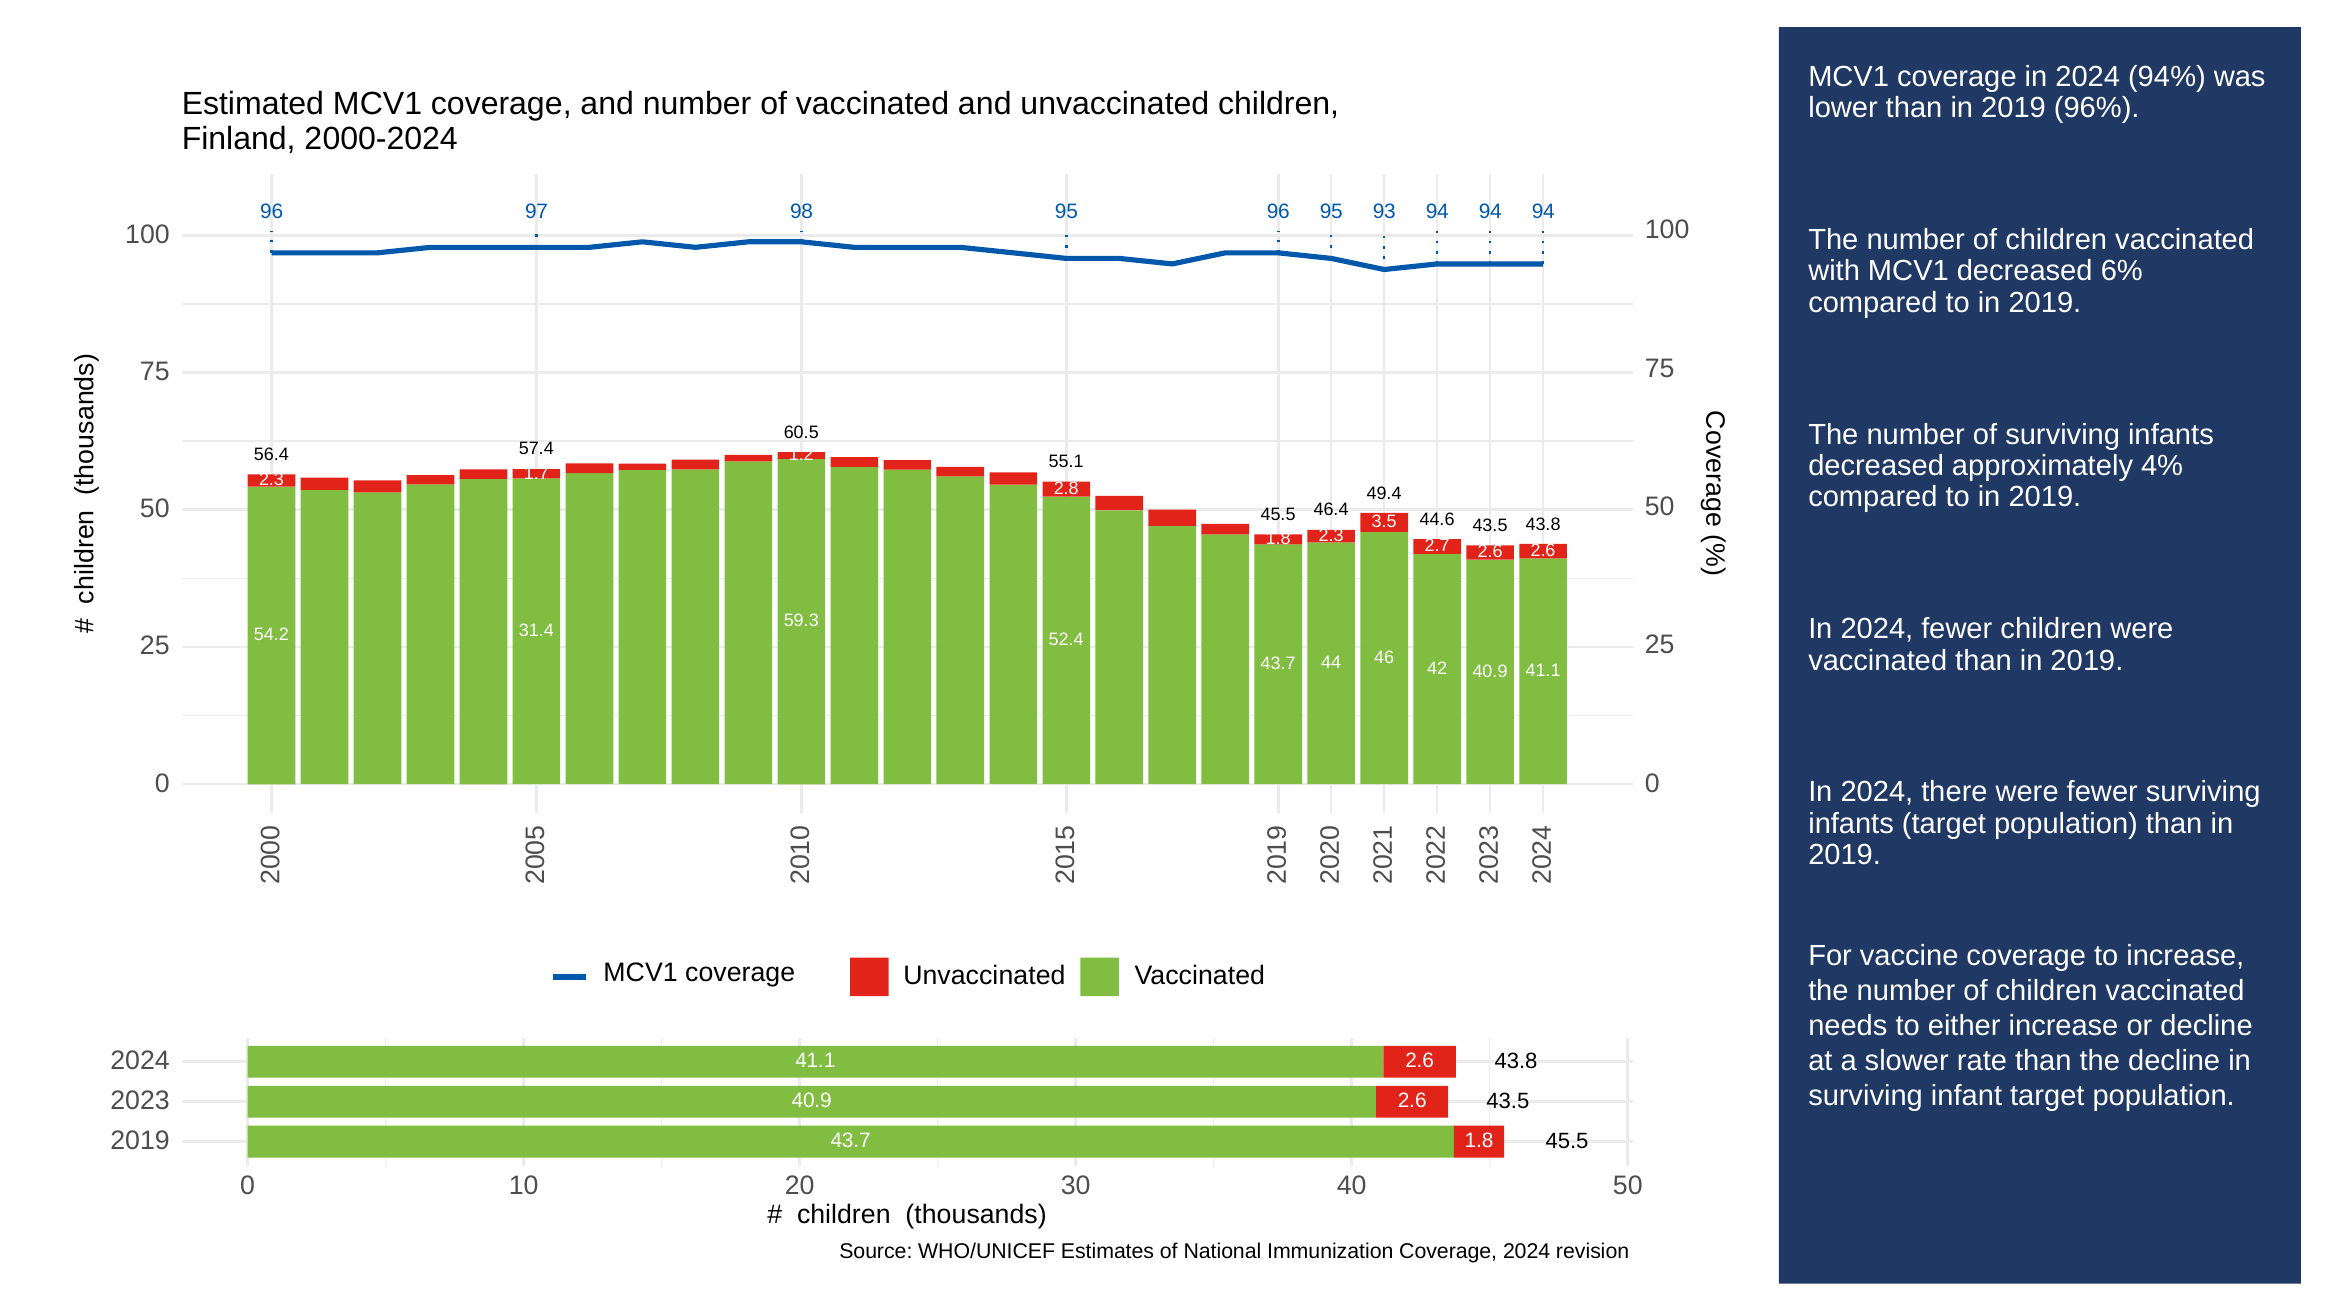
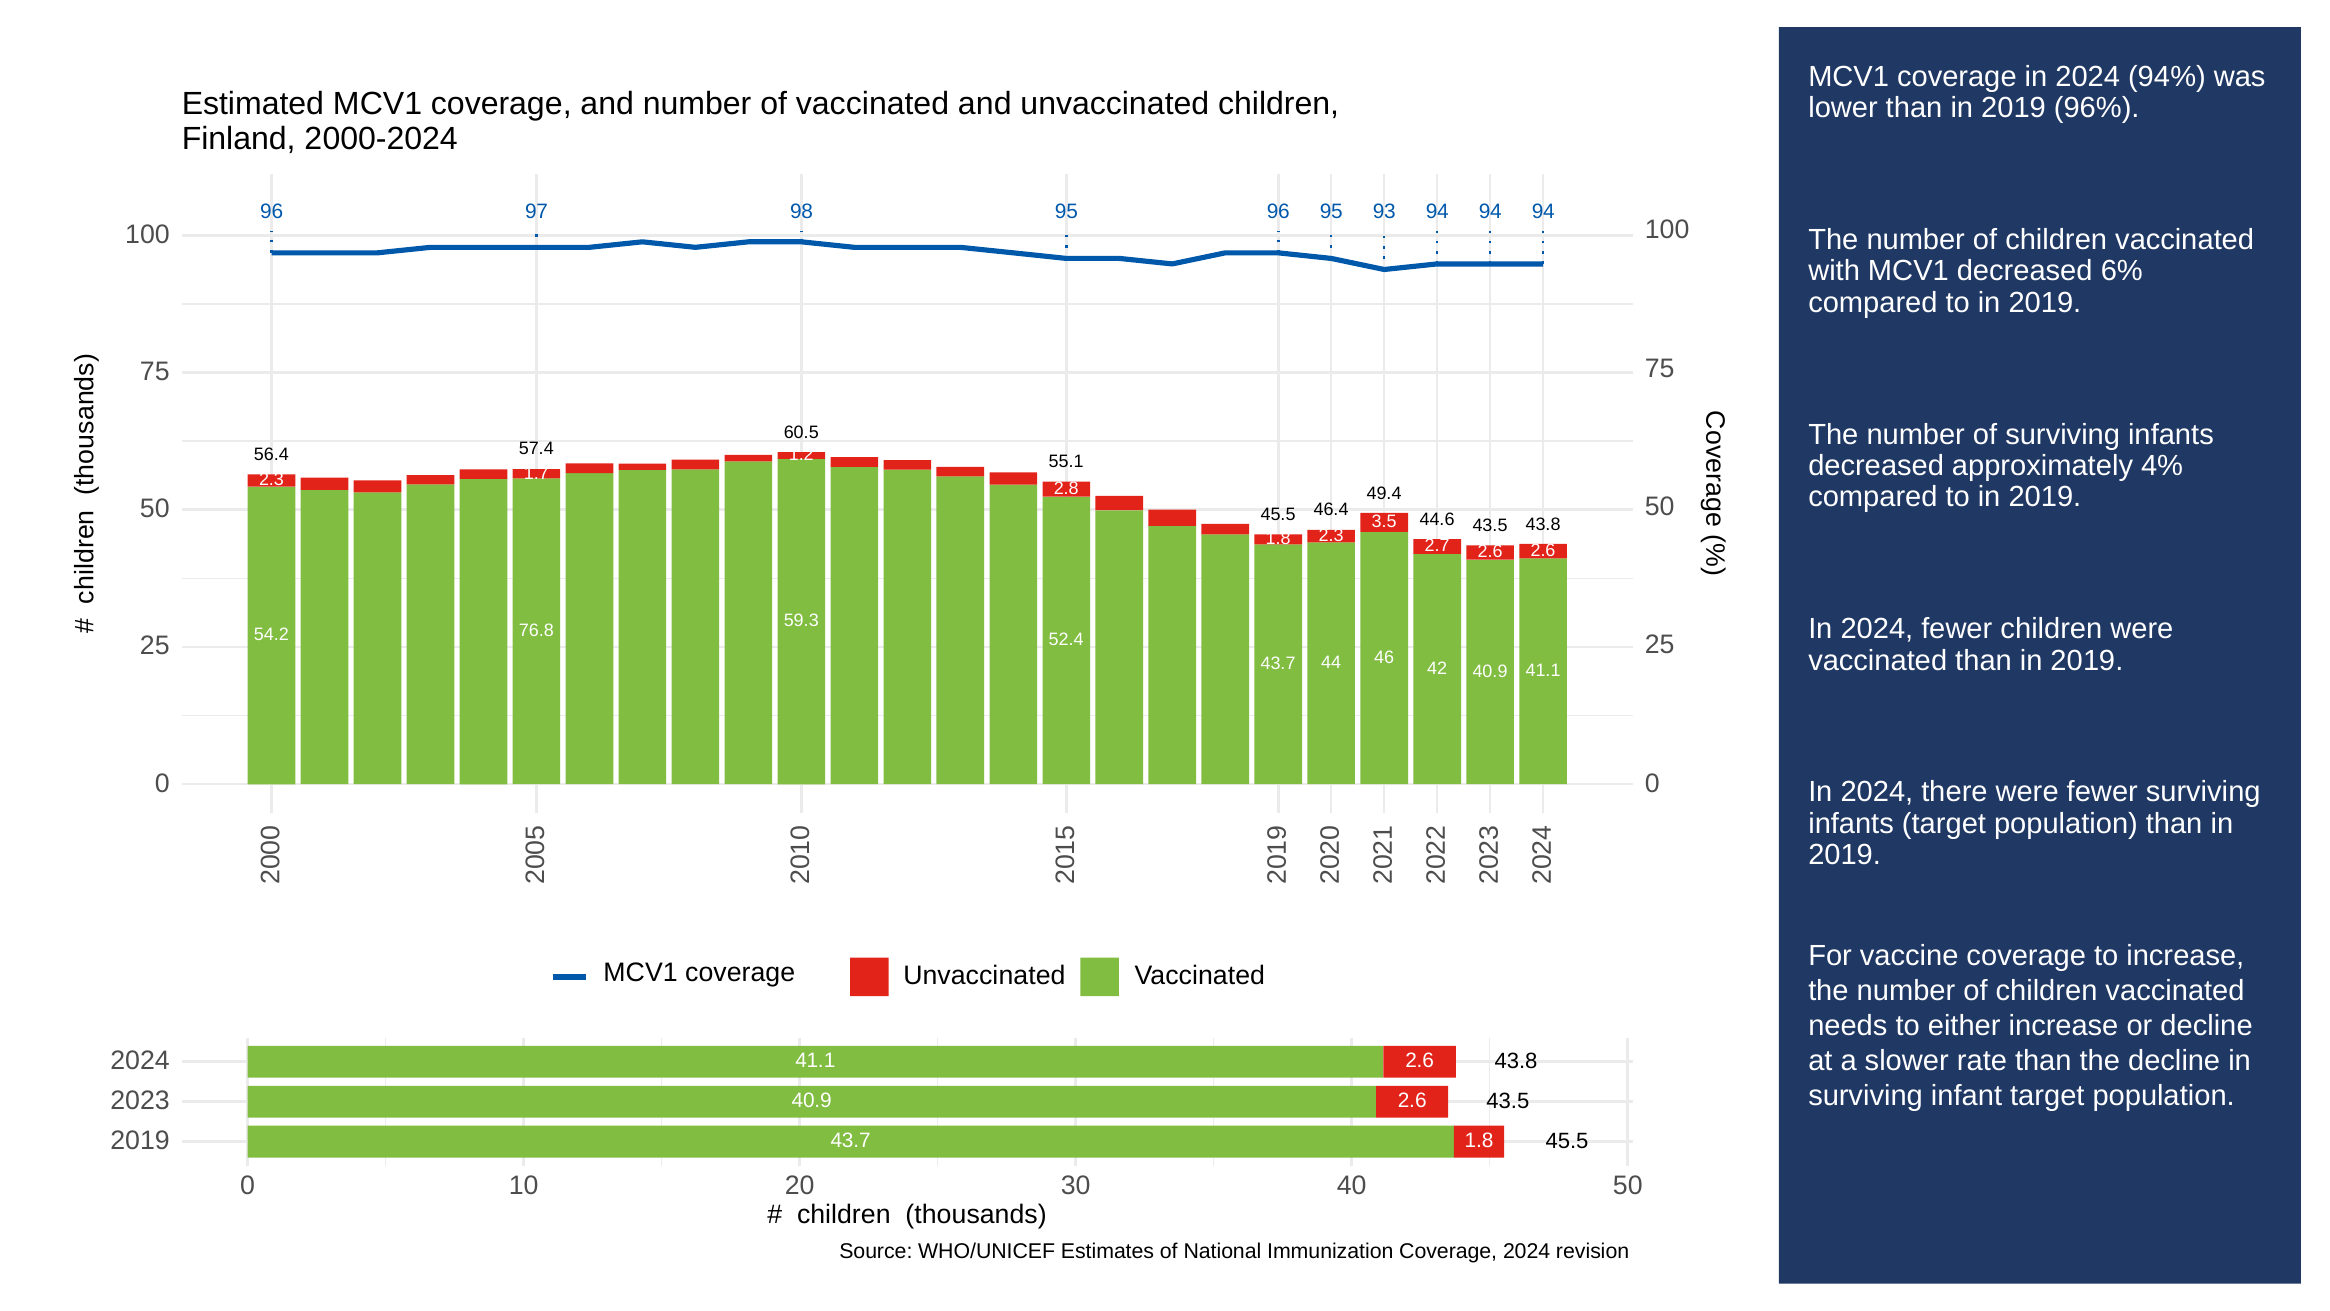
31.4: 31.4 -> 76.8 (536, 631)
